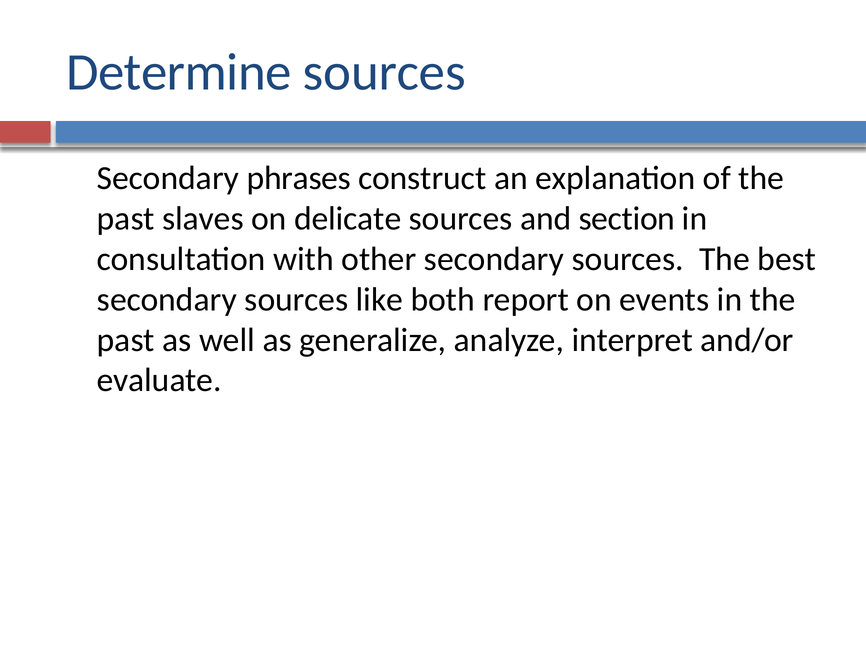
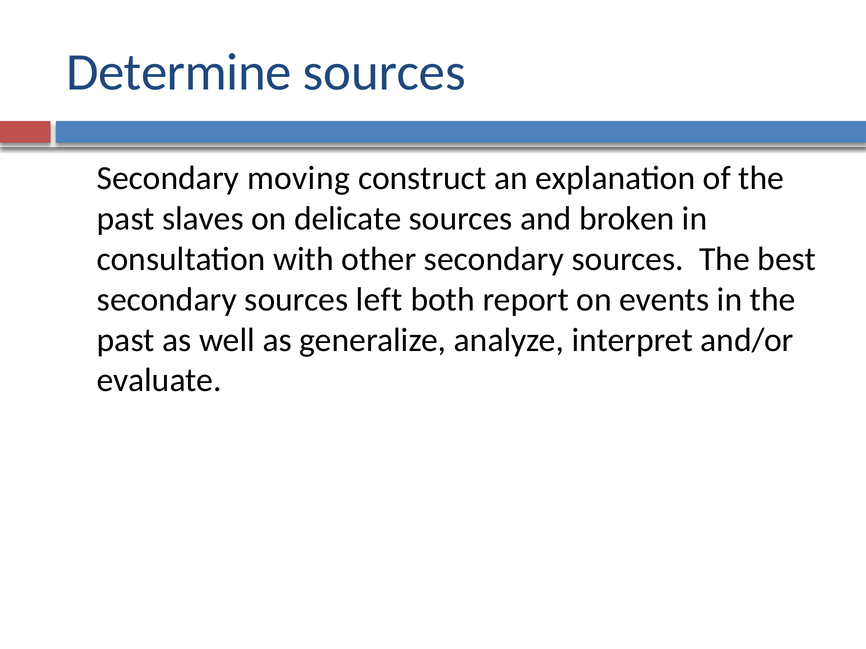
phrases: phrases -> moving (299, 178)
section: section -> broken (627, 219)
like: like -> left (379, 300)
